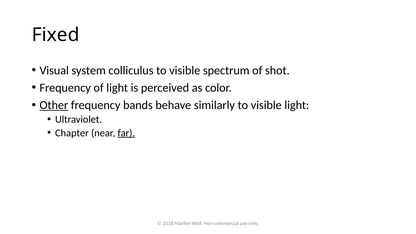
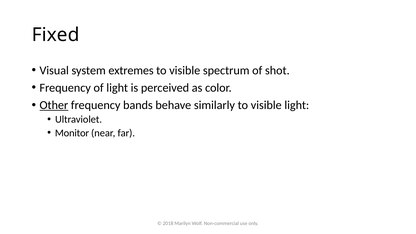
colliculus: colliculus -> extremes (131, 70)
Chapter: Chapter -> Monitor (72, 133)
far underline: present -> none (126, 133)
